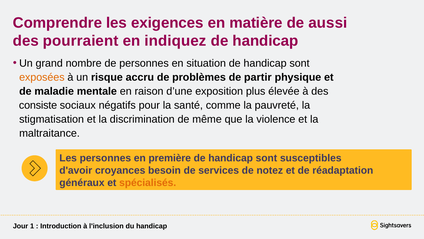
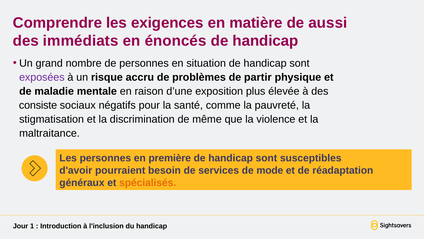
pourraient: pourraient -> immédiats (81, 41)
indiquez: indiquez -> énoncés (176, 41)
exposées colour: orange -> purple (42, 77)
croyances: croyances -> pourraient (120, 170)
notez: notez -> mode (270, 170)
